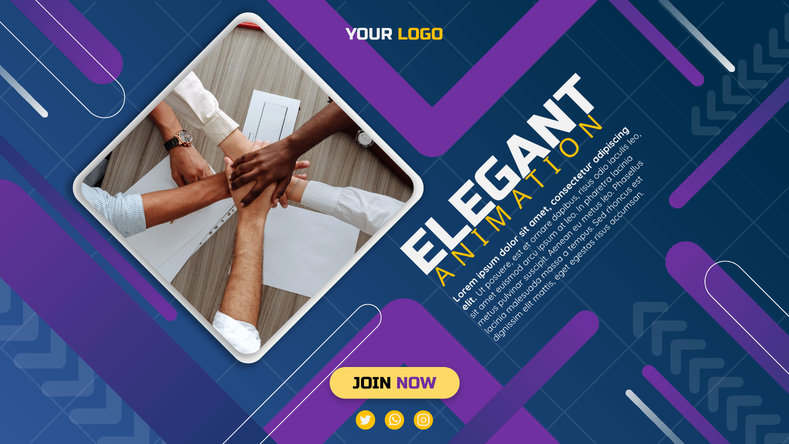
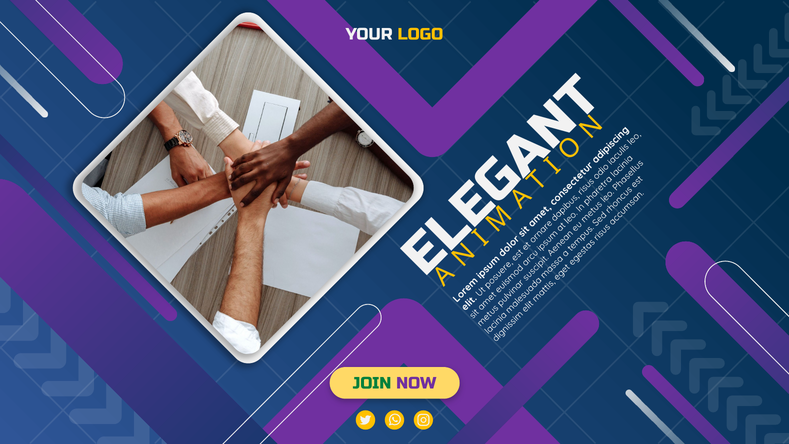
JOIN colour: black -> green (372, 383)
